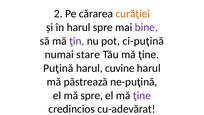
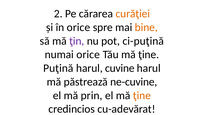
în harul: harul -> orice (78, 27)
bine colour: purple -> orange (146, 27)
numai stare: stare -> orice (88, 54)
ne-puţină: ne-puţină -> ne-cuvine (134, 82)
mă spre: spre -> prin (92, 95)
ţine colour: purple -> orange (142, 95)
